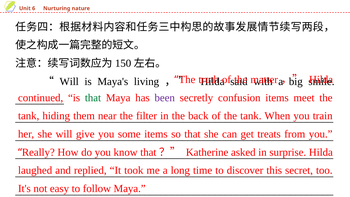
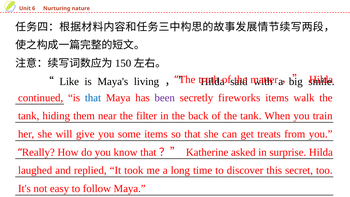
Will: Will -> Like (69, 81)
that colour: green -> blue (93, 98)
confusion: confusion -> fireworks (239, 98)
meet: meet -> walk (304, 98)
